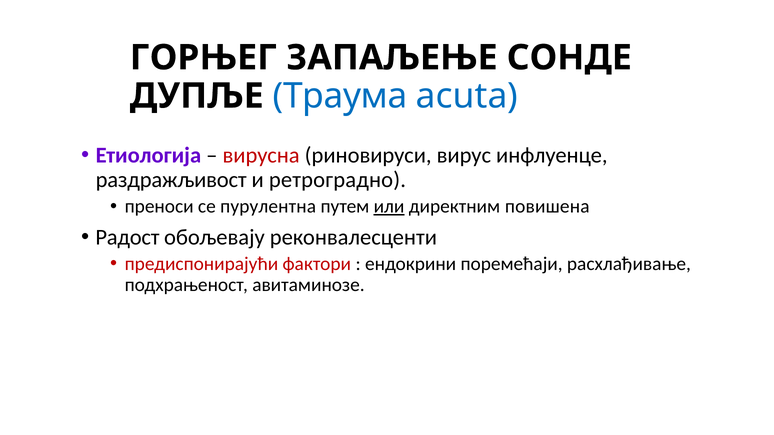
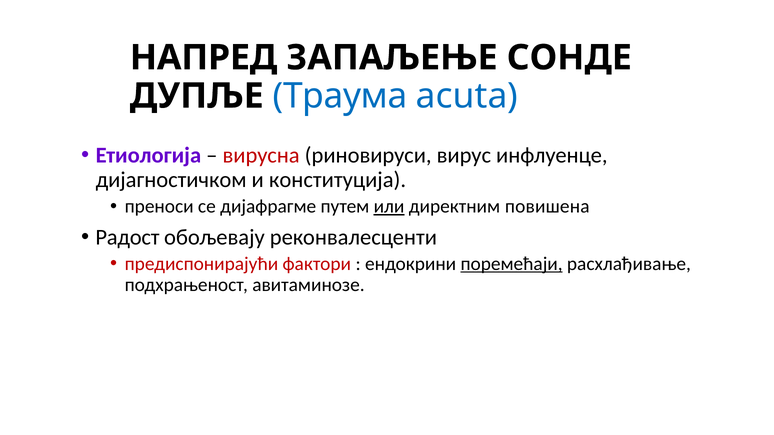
ГОРЊЕГ: ГОРЊЕГ -> НАПРЕД (204, 58)
раздражљивост: раздражљивост -> дијагностичком (171, 180)
ретроградно: ретроградно -> конституција (338, 180)
пурулентна: пурулентна -> дијафрагме (268, 207)
поремећаји underline: none -> present (512, 264)
